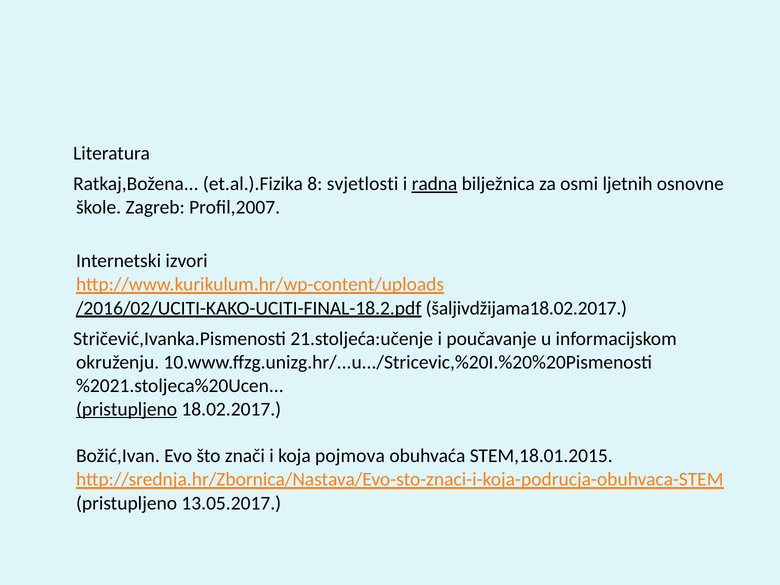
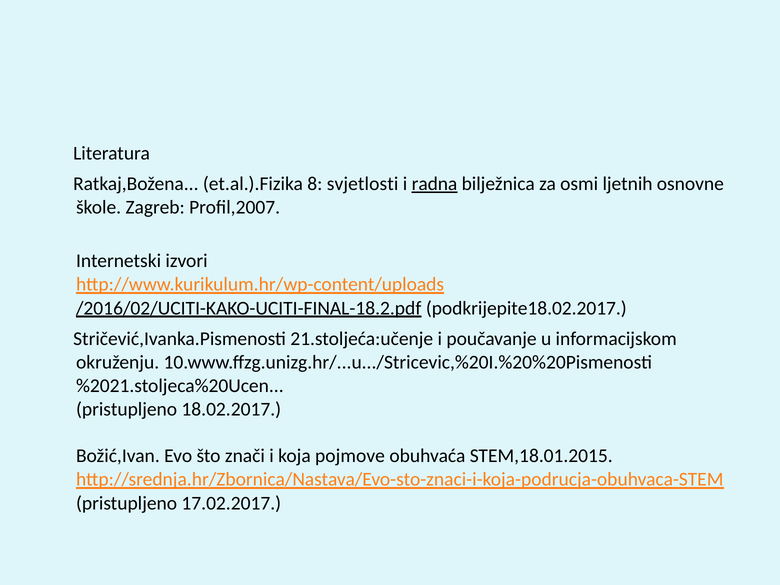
šaljivdžijama18.02.2017: šaljivdžijama18.02.2017 -> podkrijepite18.02.2017 (526, 308)
pristupljeno underline: present -> none (127, 409)
pojmova: pojmova -> pojmove (350, 456)
13.05.2017: 13.05.2017 -> 17.02.2017 (231, 503)
